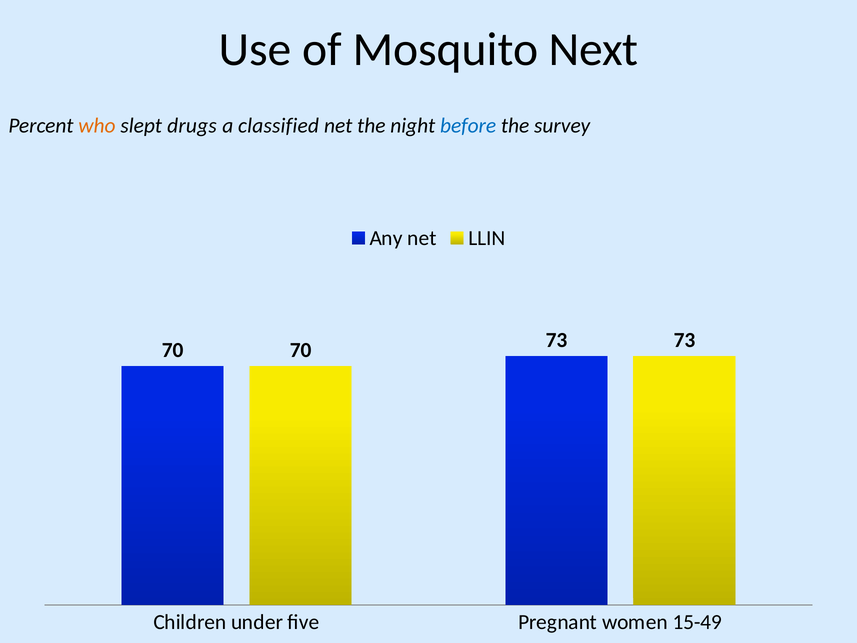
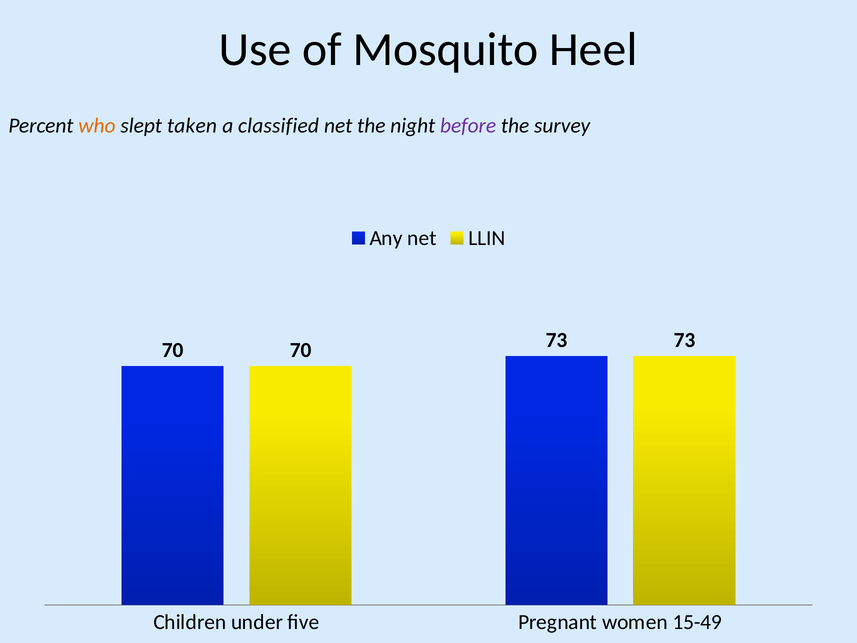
Next: Next -> Heel (593, 50)
drugs: drugs -> taken (192, 126)
before colour: blue -> purple (468, 126)
